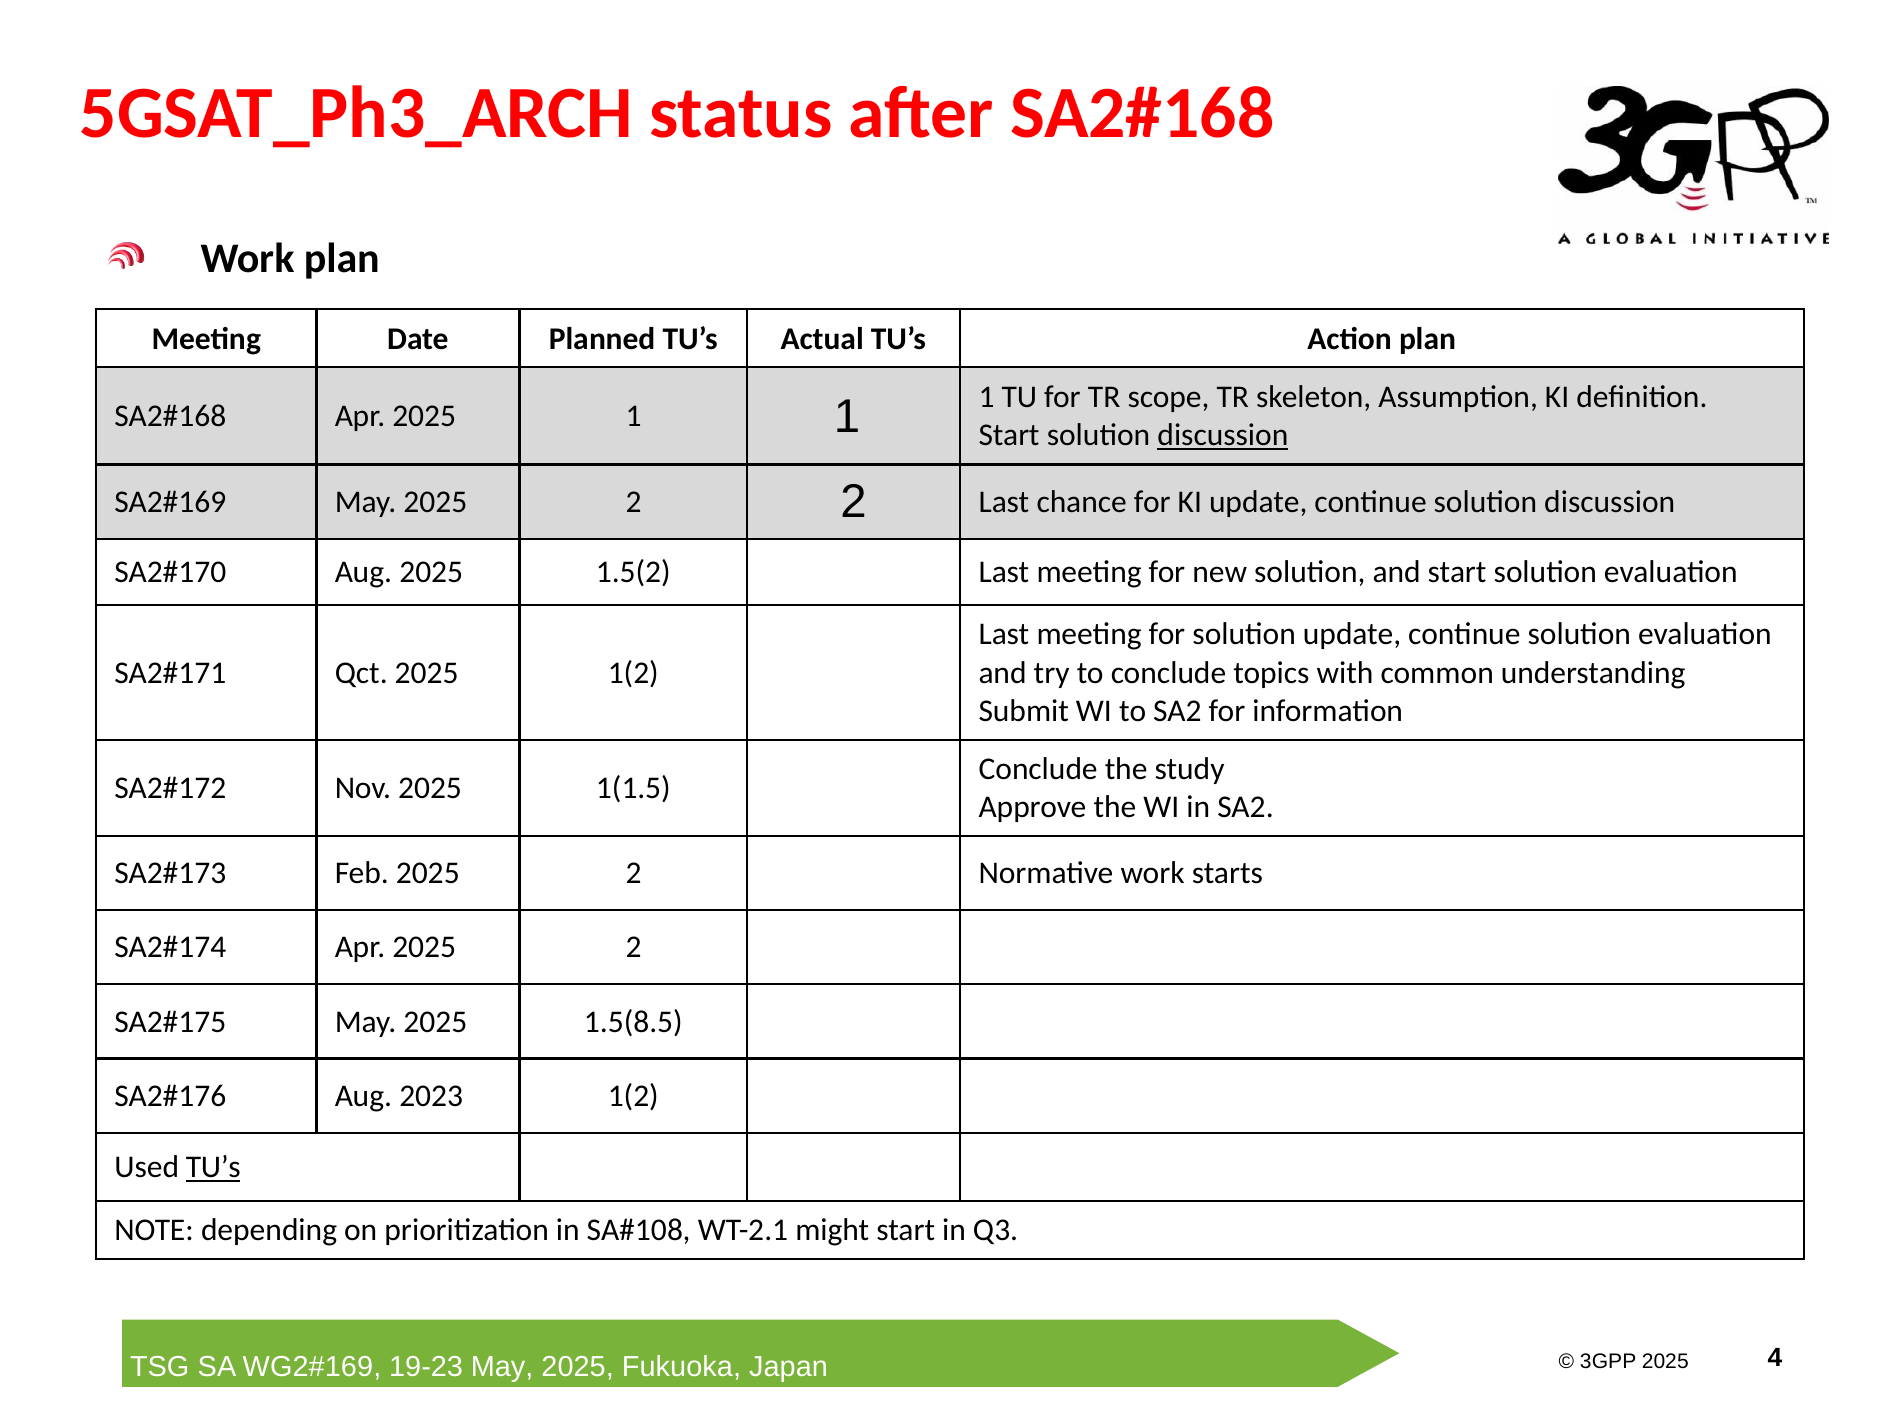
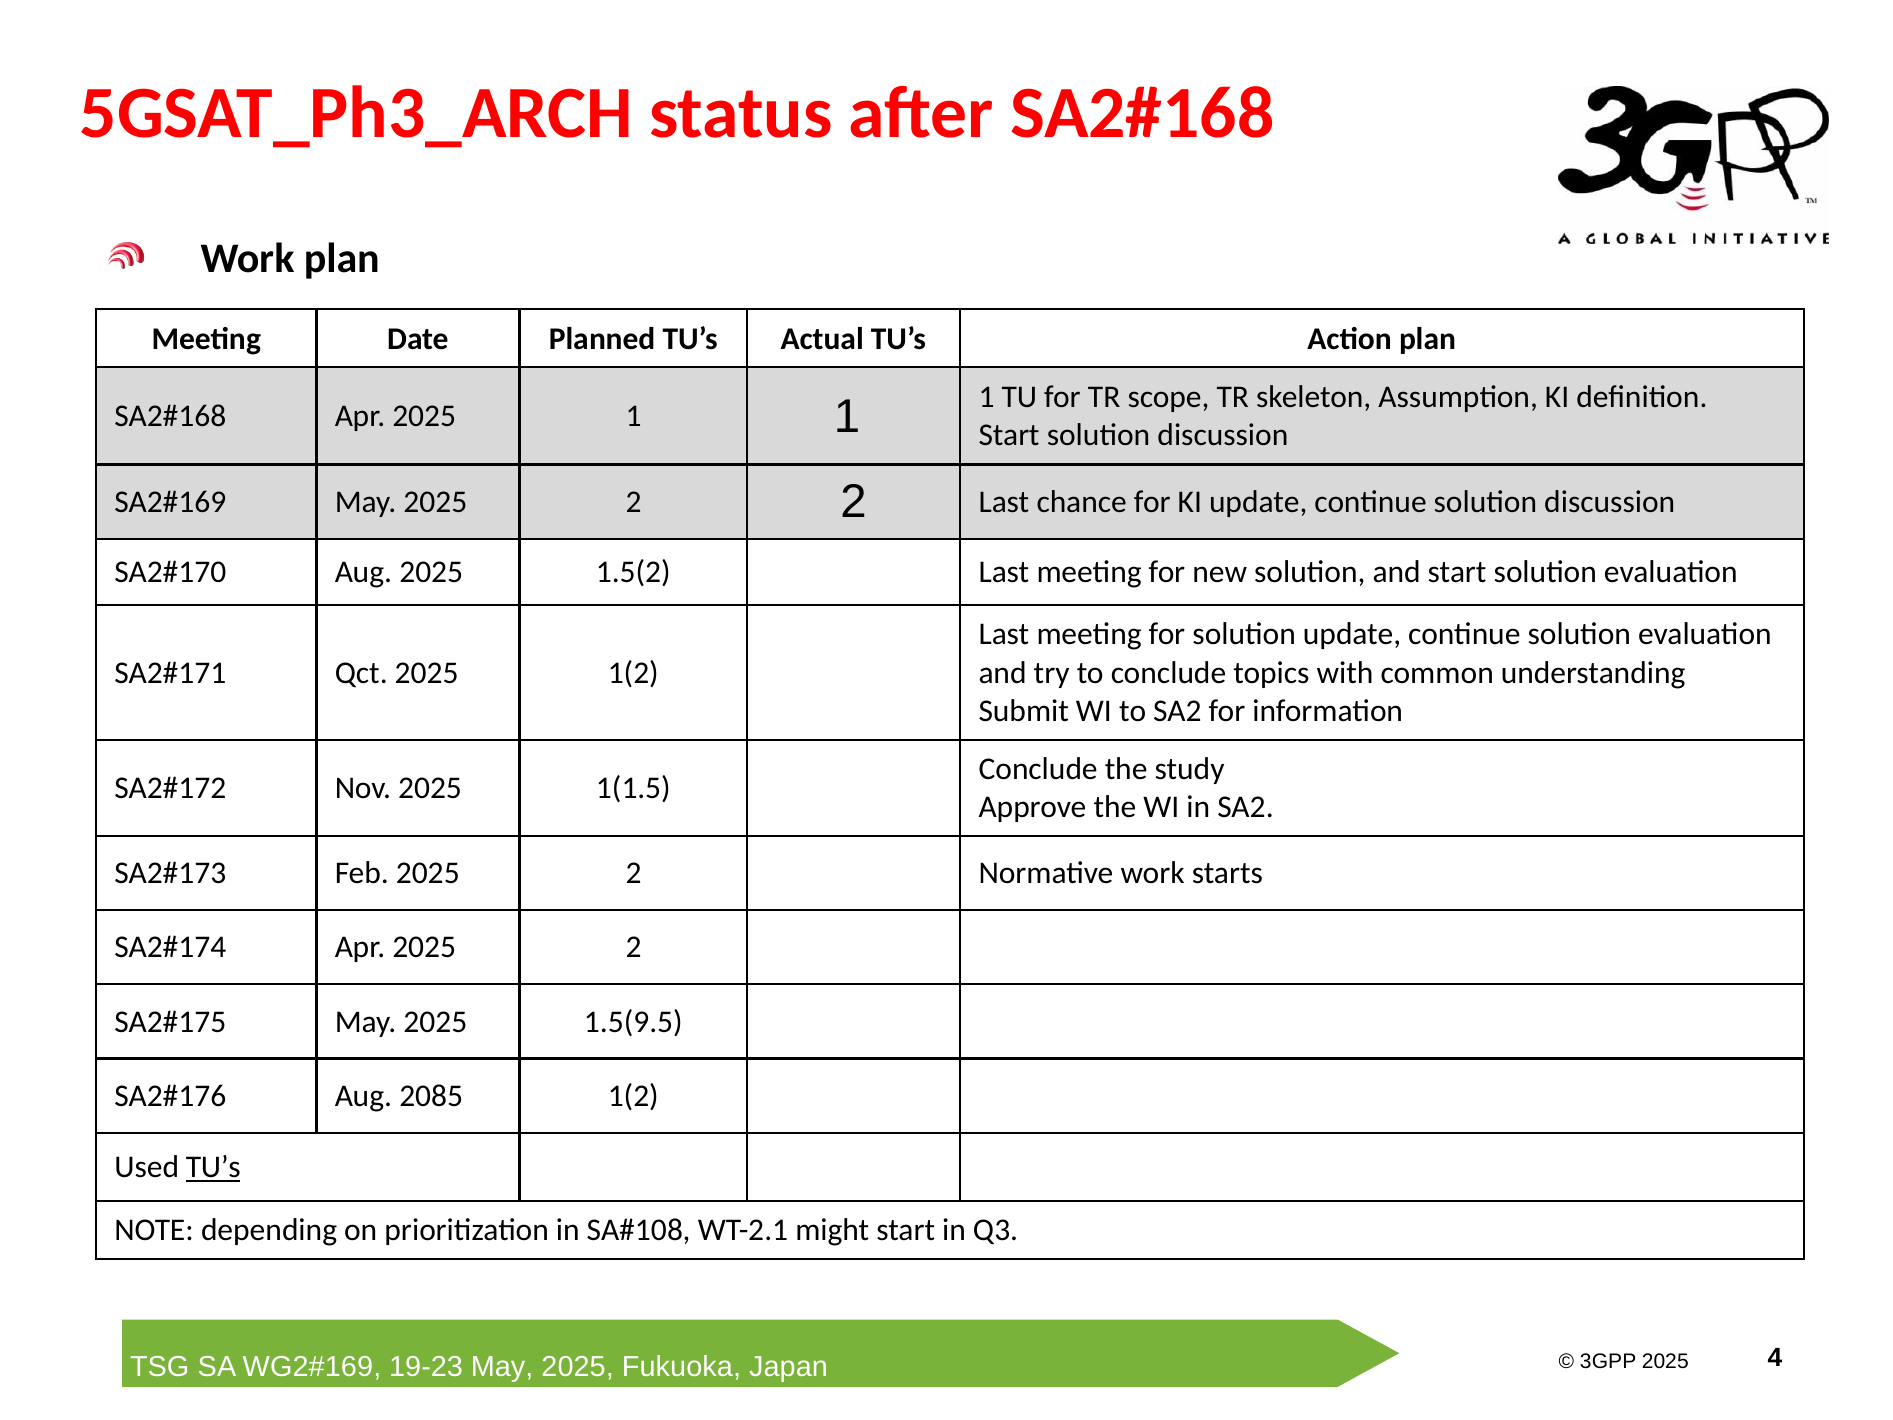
discussion underline: present -> none (1223, 435)
1.5(8.5: 1.5(8.5 -> 1.5(9.5 (633, 1021)
2023: 2023 -> 2085 (431, 1096)
